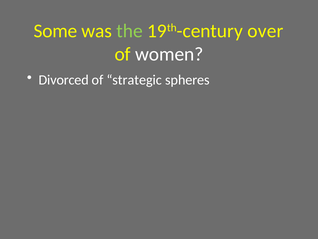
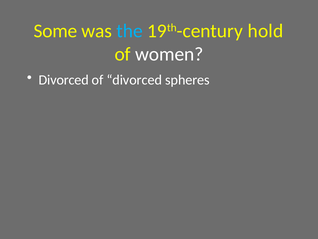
the colour: light green -> light blue (130, 31)
over: over -> hold (265, 31)
of strategic: strategic -> divorced (134, 80)
